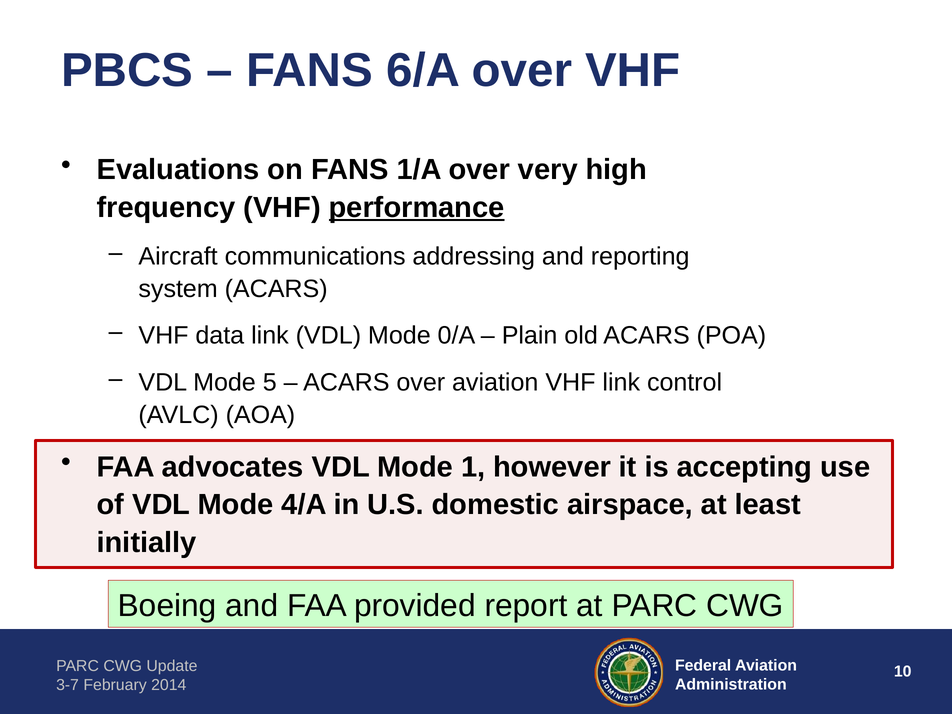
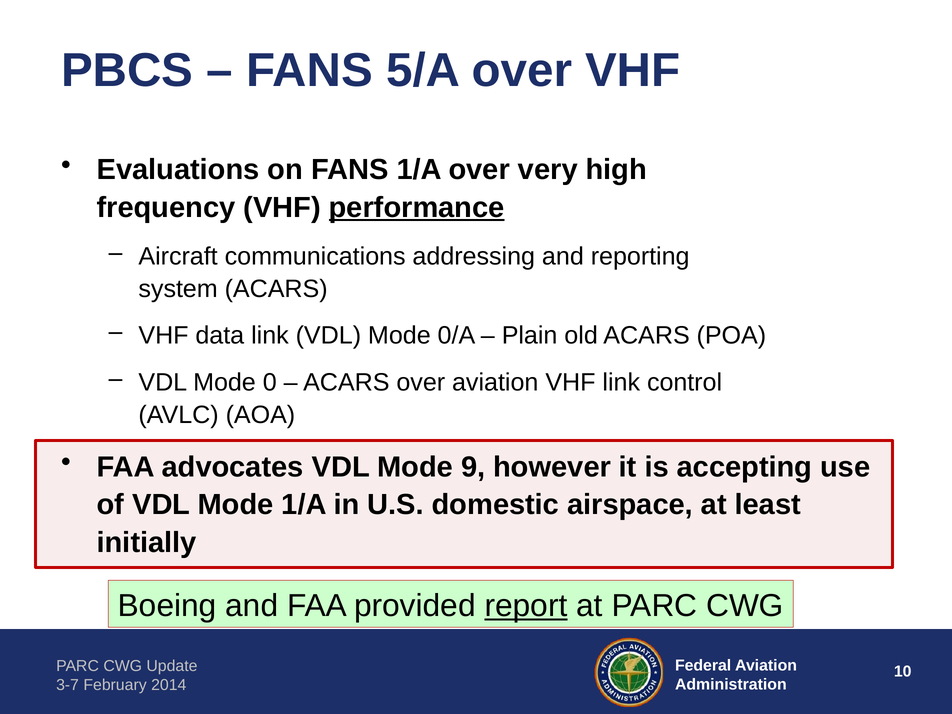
6/A: 6/A -> 5/A (423, 71)
5: 5 -> 0 (270, 382)
1: 1 -> 9 (473, 467)
Mode 4/A: 4/A -> 1/A (304, 505)
report underline: none -> present (526, 606)
